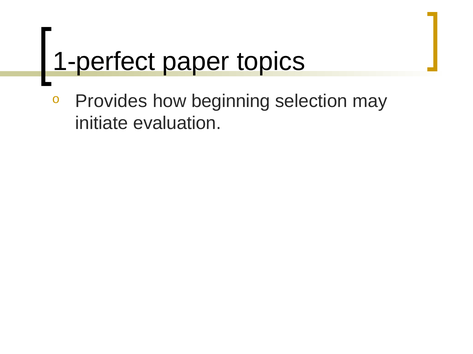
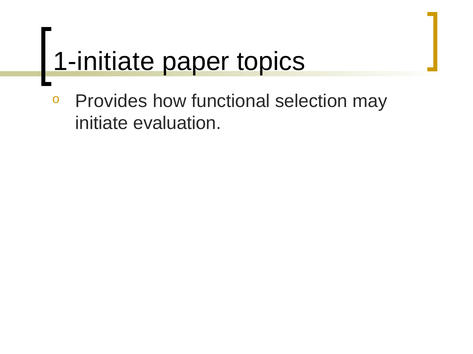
1-perfect: 1-perfect -> 1-initiate (104, 62)
beginning: beginning -> functional (231, 101)
